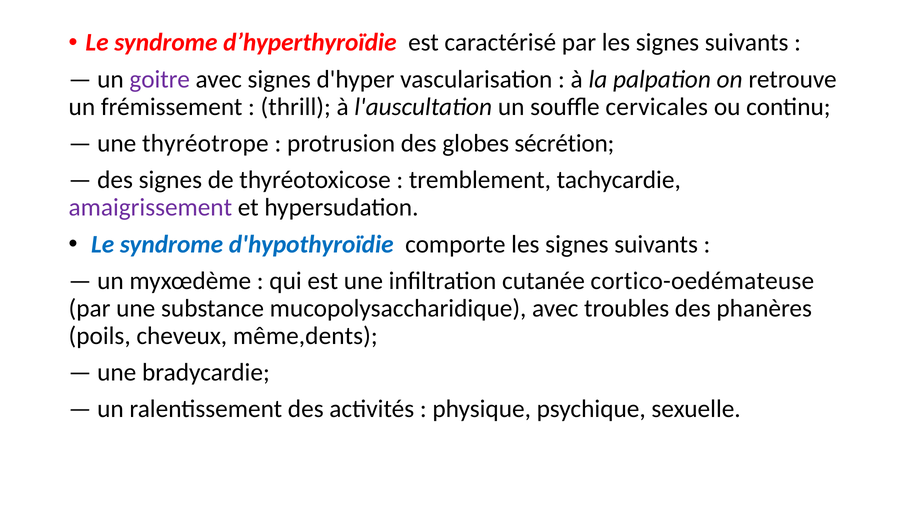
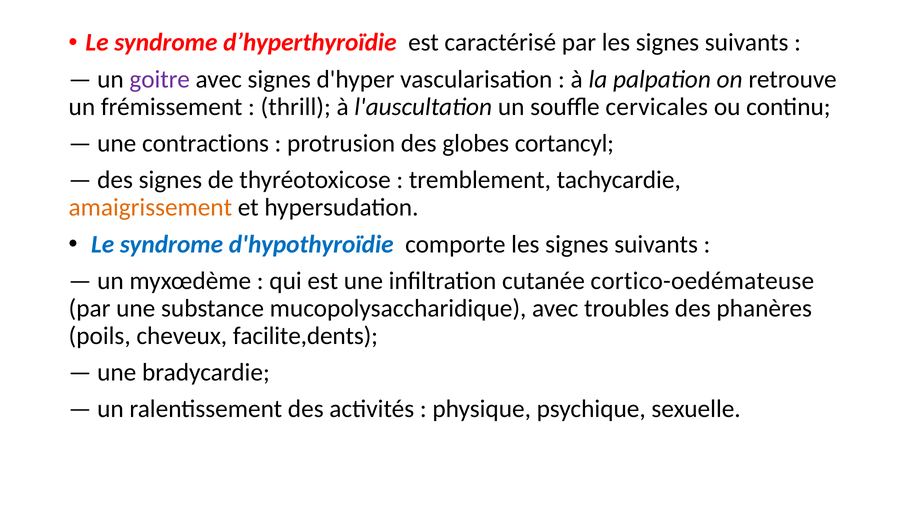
thyréotrope: thyréotrope -> contractions (206, 143)
sécrétion: sécrétion -> cortancyl (564, 143)
amaigrissement colour: purple -> orange (150, 208)
même,dents: même,dents -> facilite,dents (305, 336)
